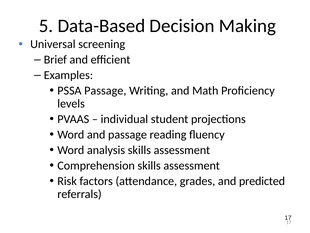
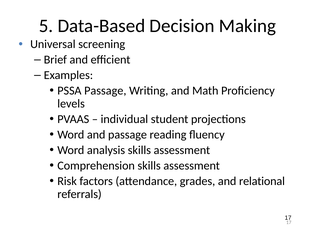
predicted: predicted -> relational (262, 181)
